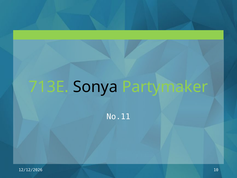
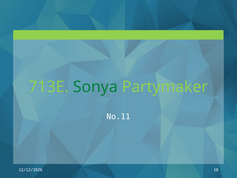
Sonya colour: black -> green (95, 87)
